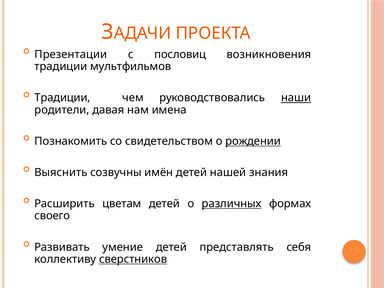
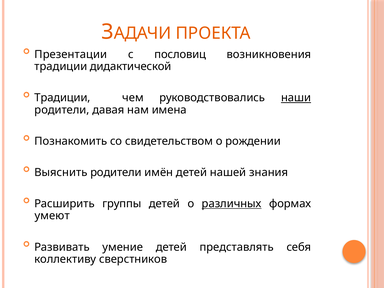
мультфильмов: мультфильмов -> дидактической (131, 66)
рождении underline: present -> none (253, 141)
Выяснить созвучны: созвучны -> родители (116, 172)
цветам: цветам -> группы (122, 204)
своего: своего -> умеют (52, 216)
сверстников underline: present -> none (133, 259)
